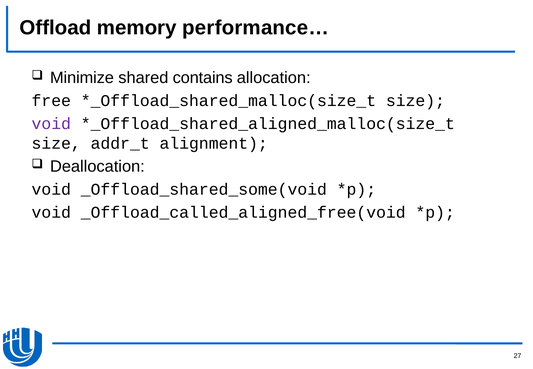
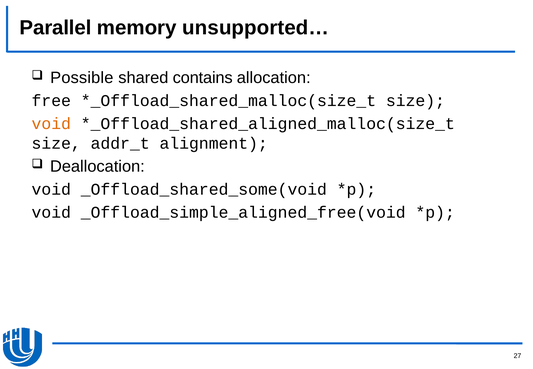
Offload: Offload -> Parallel (55, 28)
performance…: performance… -> unsupported… (256, 28)
Minimize: Minimize -> Possible (82, 78)
void colour: purple -> orange (51, 124)
_Offload_called_aligned_free(void: _Offload_called_aligned_free(void -> _Offload_simple_aligned_free(void (243, 212)
